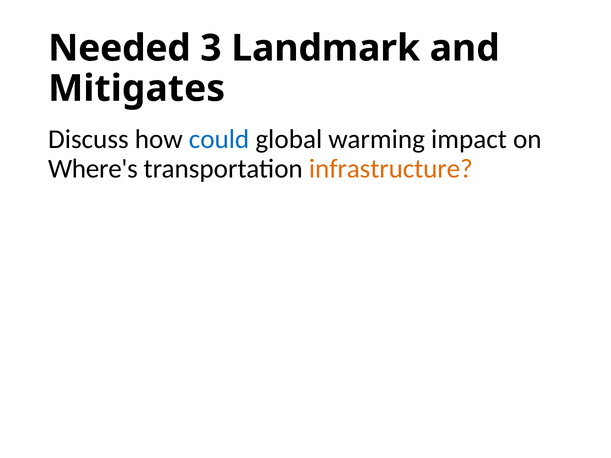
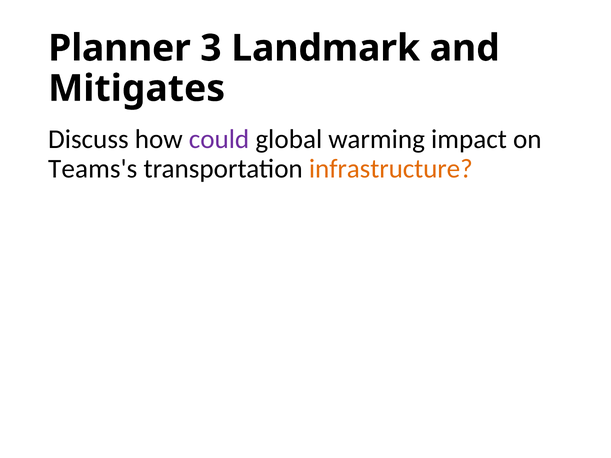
Needed: Needed -> Planner (119, 48)
could colour: blue -> purple (219, 140)
Where's: Where's -> Teams's (93, 169)
